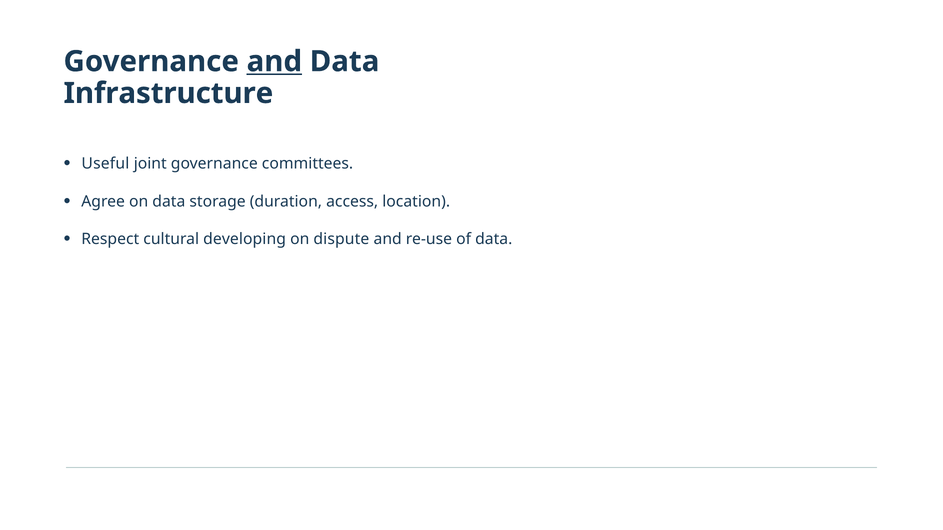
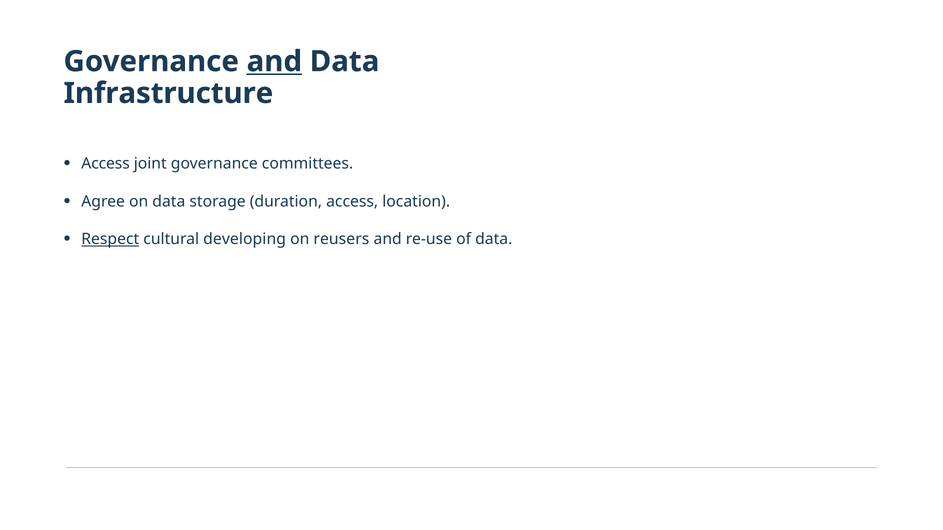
Useful: Useful -> Access (106, 164)
Respect underline: none -> present (110, 239)
dispute: dispute -> reusers (341, 239)
